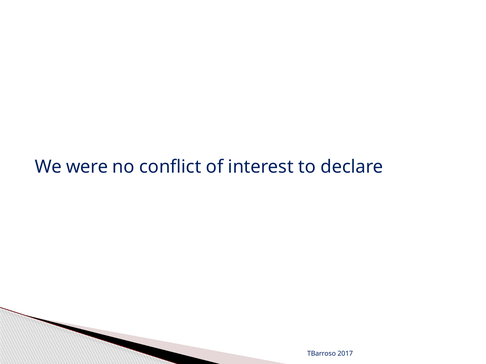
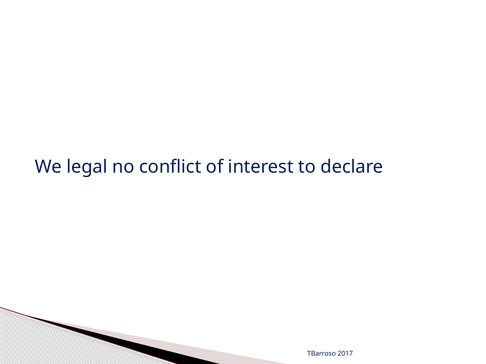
were: were -> legal (87, 167)
